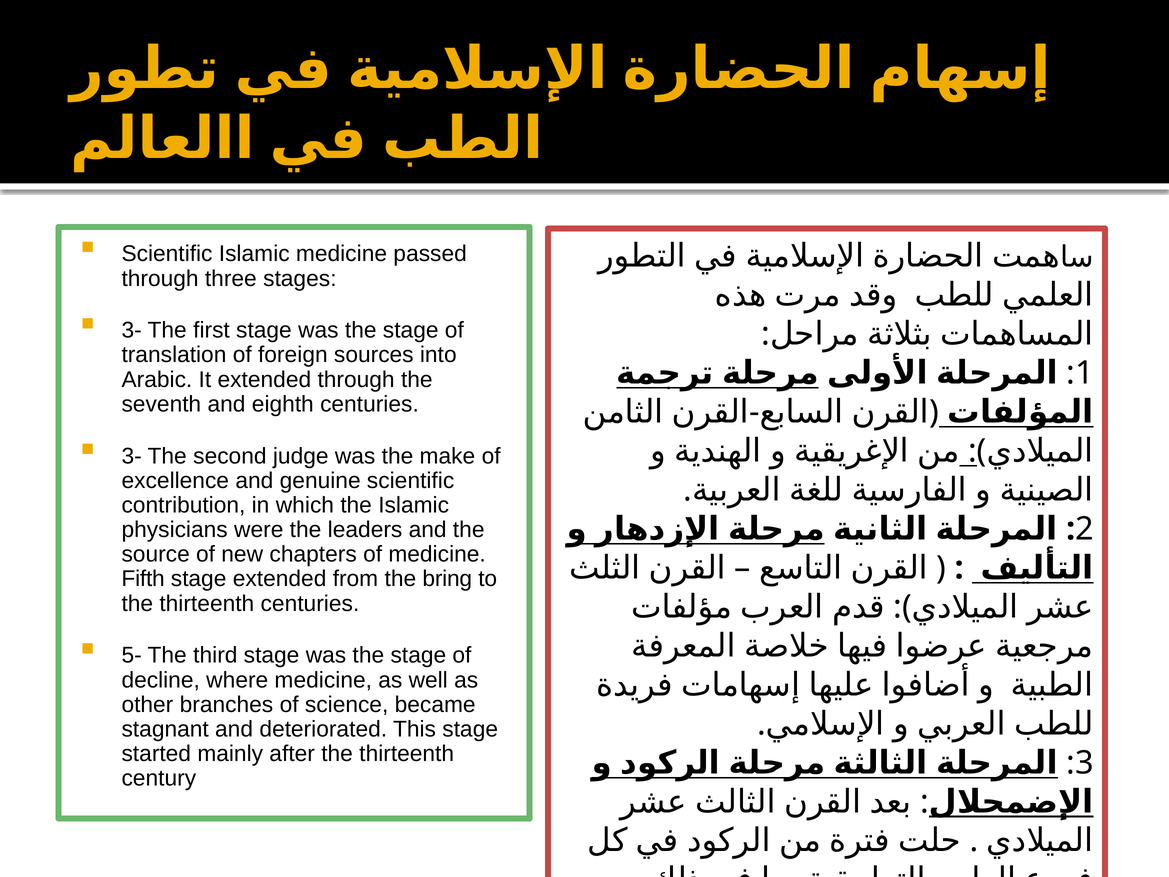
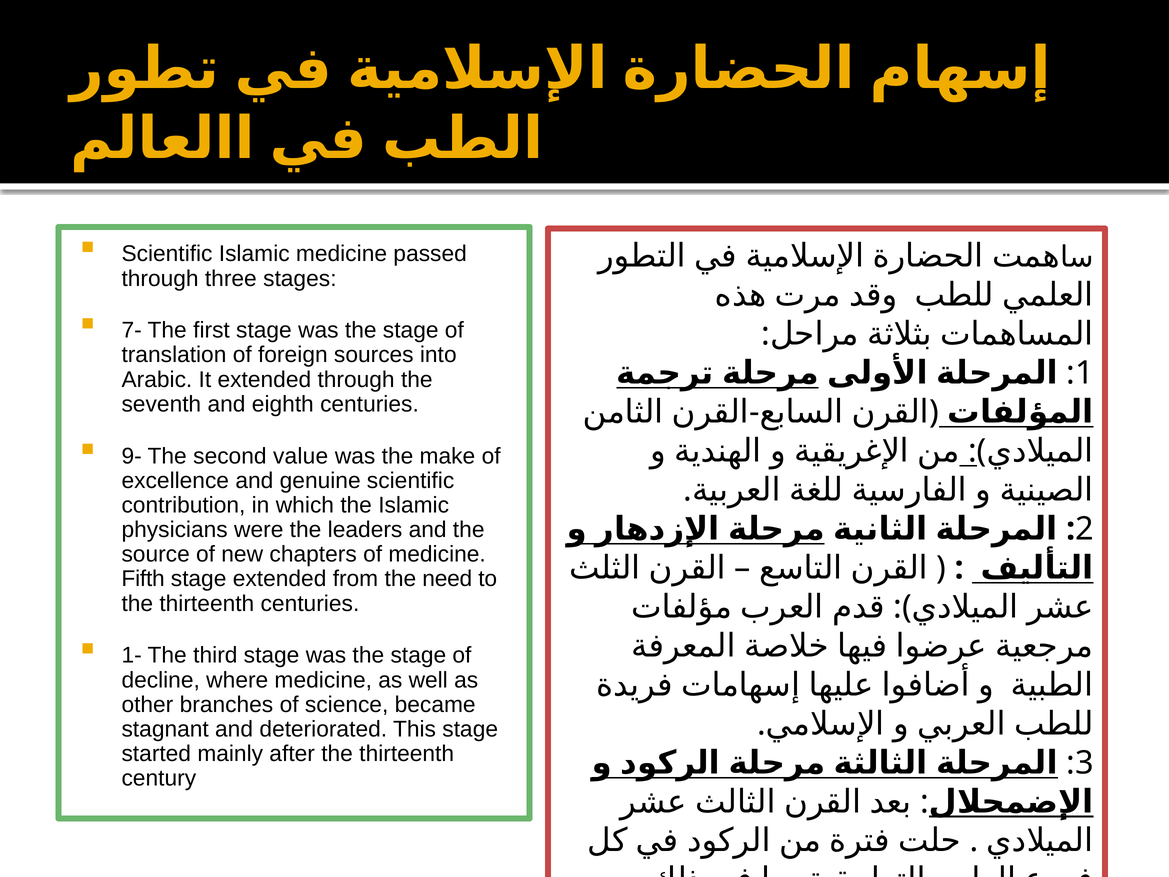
3-: 3- -> 7- (132, 330)
3-: 3- -> 9- (132, 456)
judge: judge -> value (301, 456)
bring: bring -> need (447, 579)
5-: 5- -> 1- (132, 655)
